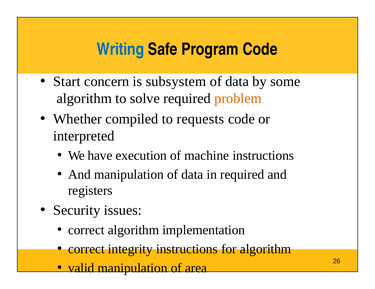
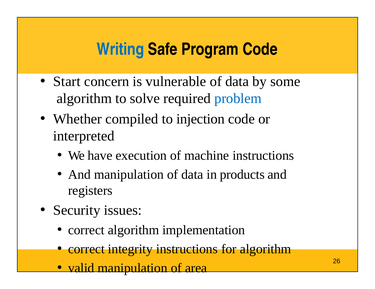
subsystem: subsystem -> vulnerable (176, 82)
problem colour: orange -> blue (238, 99)
requests: requests -> injection (201, 119)
in required: required -> products (242, 175)
